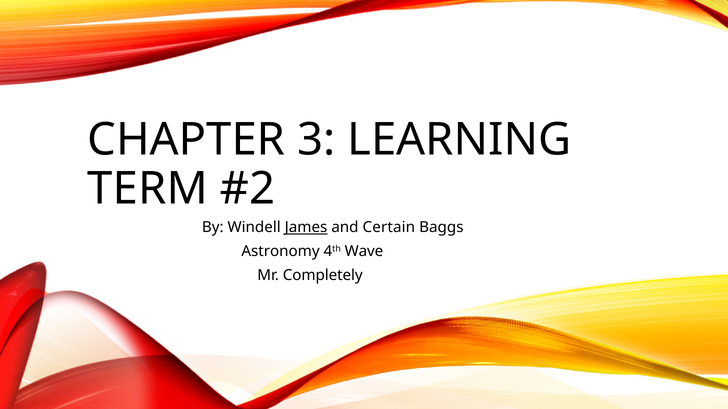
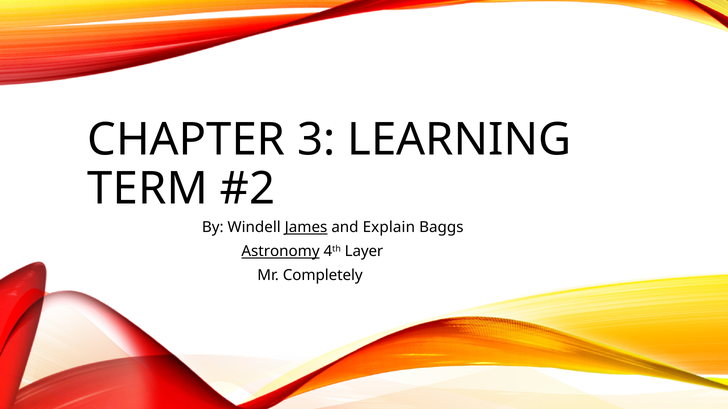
Certain: Certain -> Explain (389, 228)
Astronomy underline: none -> present (281, 252)
Wave: Wave -> Layer (364, 252)
